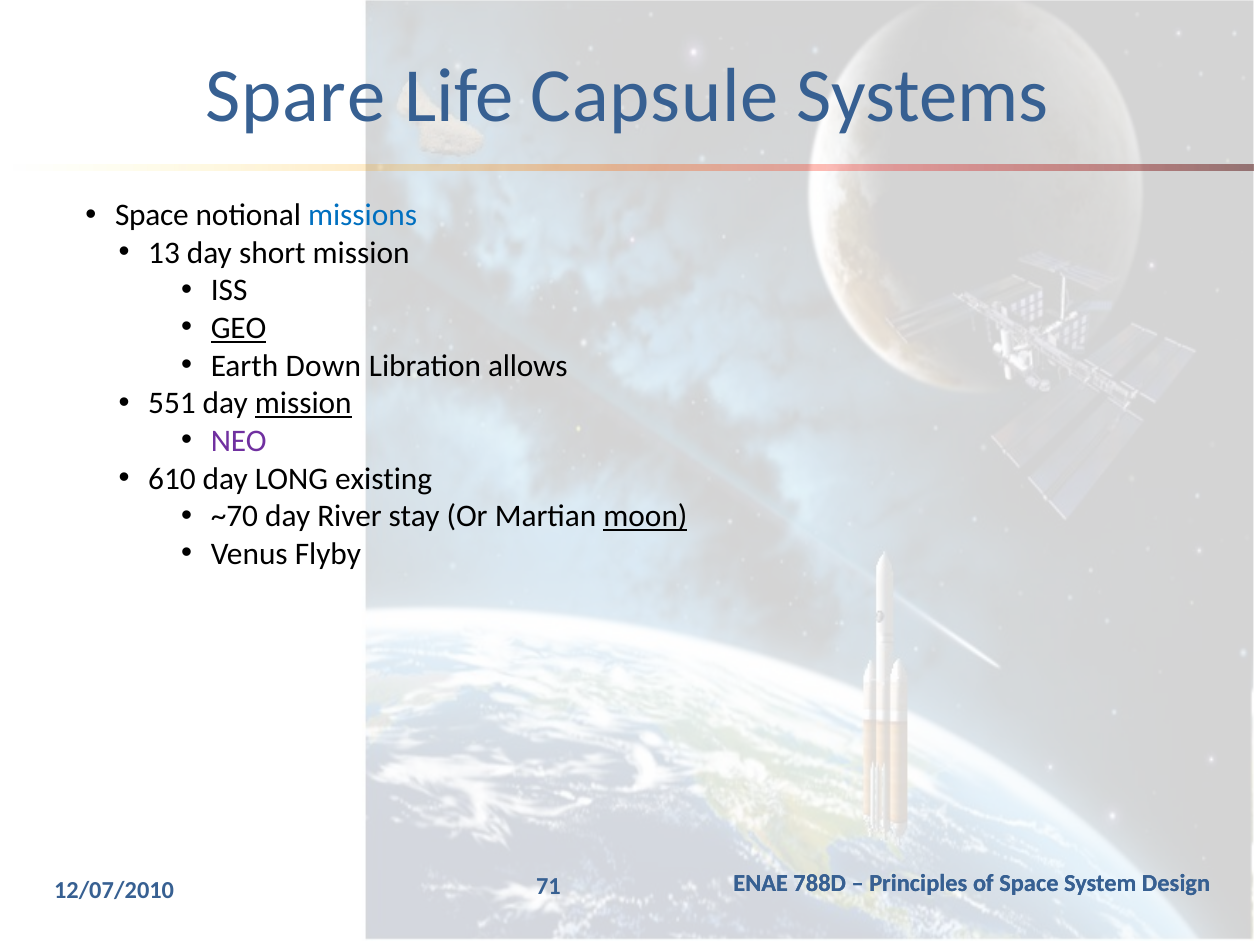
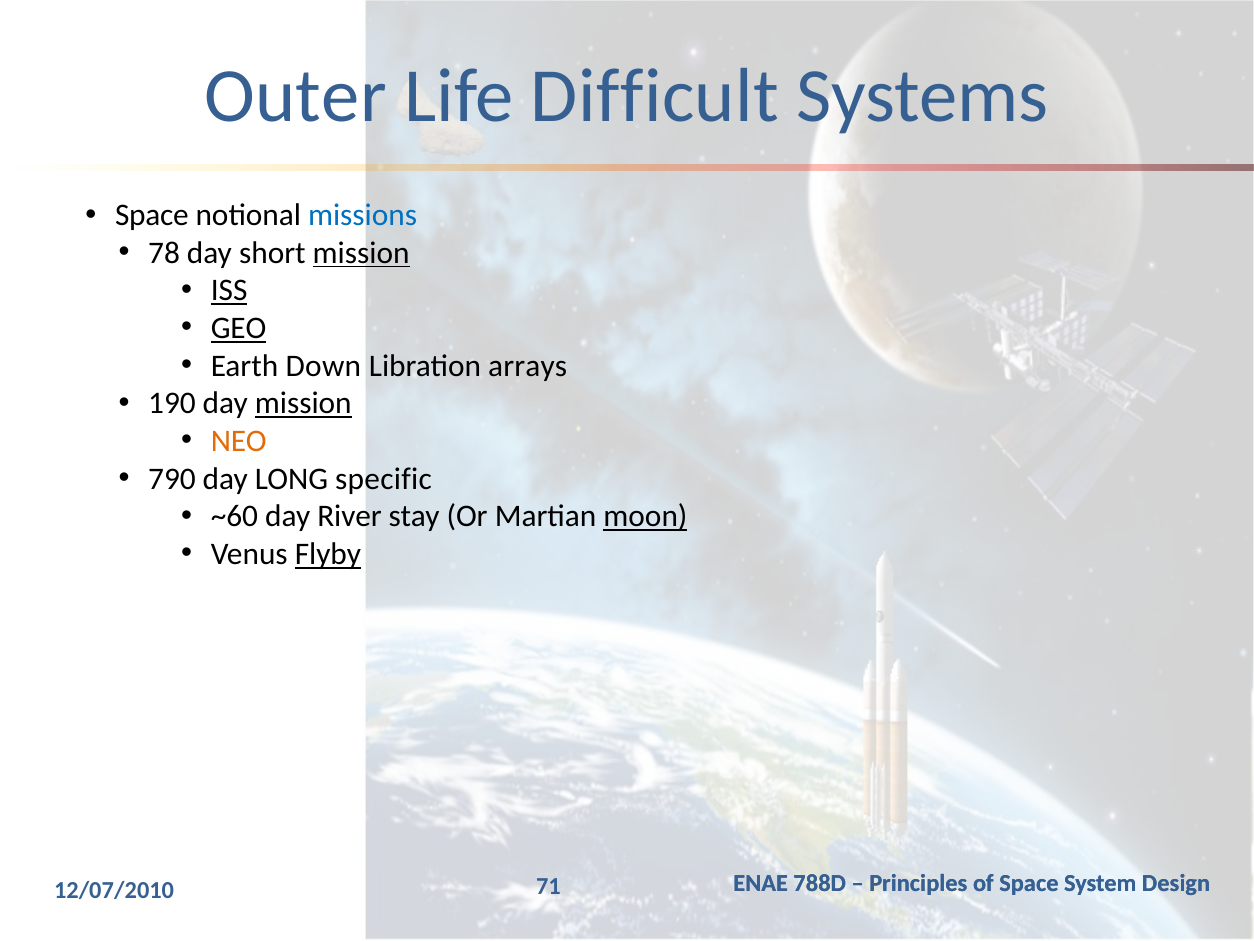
Spare: Spare -> Outer (296, 96)
Capsule: Capsule -> Difficult (655, 96)
13: 13 -> 78 (164, 253)
mission underline: none -> present (361, 253)
ISS underline: none -> present (229, 290)
allows: allows -> arrays (528, 366)
551: 551 -> 190 (172, 403)
NEO colour: purple -> orange (239, 441)
610: 610 -> 790 (172, 479)
existing: existing -> specific (383, 479)
~70: ~70 -> ~60 (234, 516)
Flyby underline: none -> present (328, 554)
